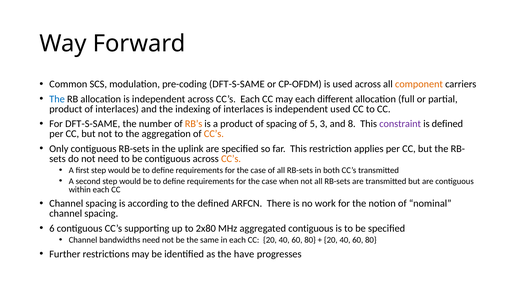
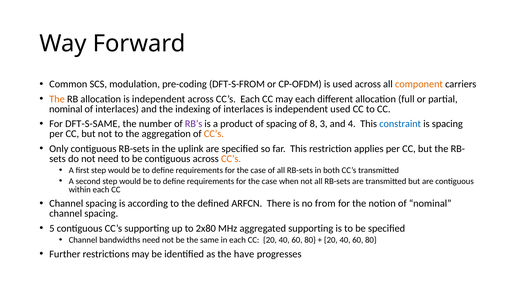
pre-coding DFT-S-SAME: DFT-S-SAME -> DFT-S-FROM (237, 84)
The colour: blue -> orange (57, 99)
product: product -> nominal (66, 109)
RB’s colour: orange -> purple (194, 124)
5: 5 -> 8 (314, 124)
8: 8 -> 4 (352, 124)
constraint colour: purple -> blue (400, 124)
is defined: defined -> spacing (447, 124)
work: work -> from (325, 204)
6: 6 -> 5 (52, 228)
aggregated contiguous: contiguous -> supporting (311, 228)
